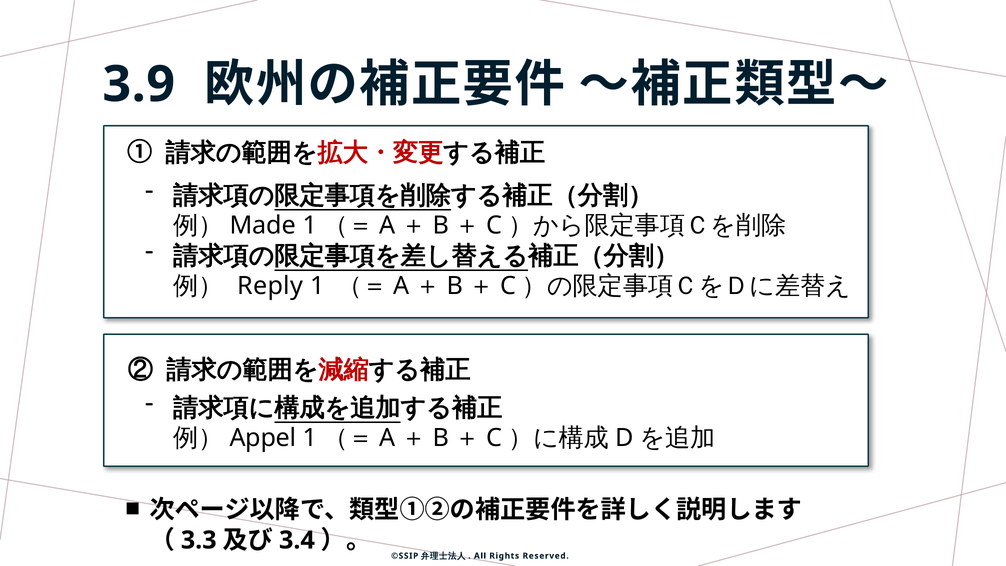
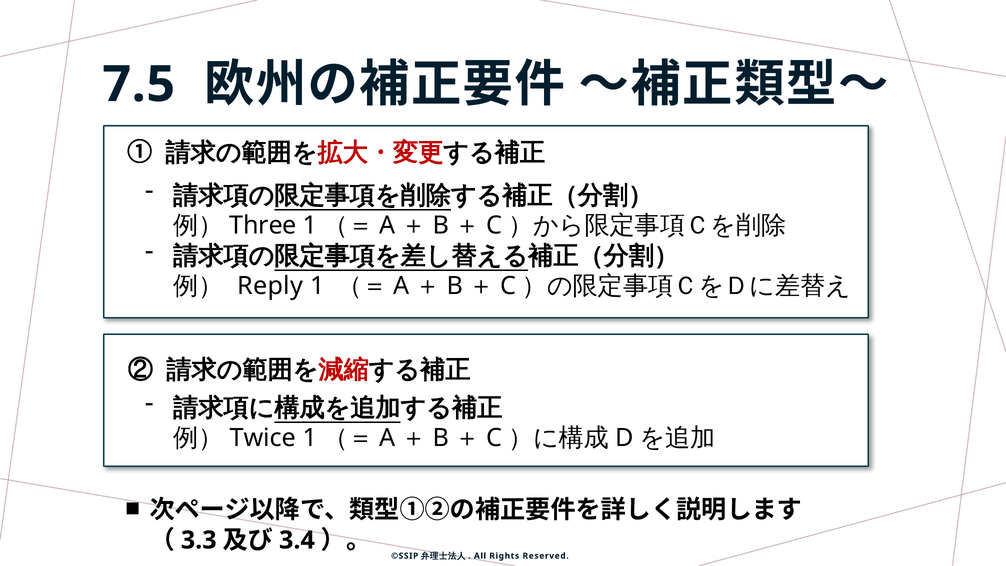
3.9: 3.9 -> 7.5 (139, 84)
Made: Made -> Three (263, 225)
Appel: Appel -> Twice (263, 438)
